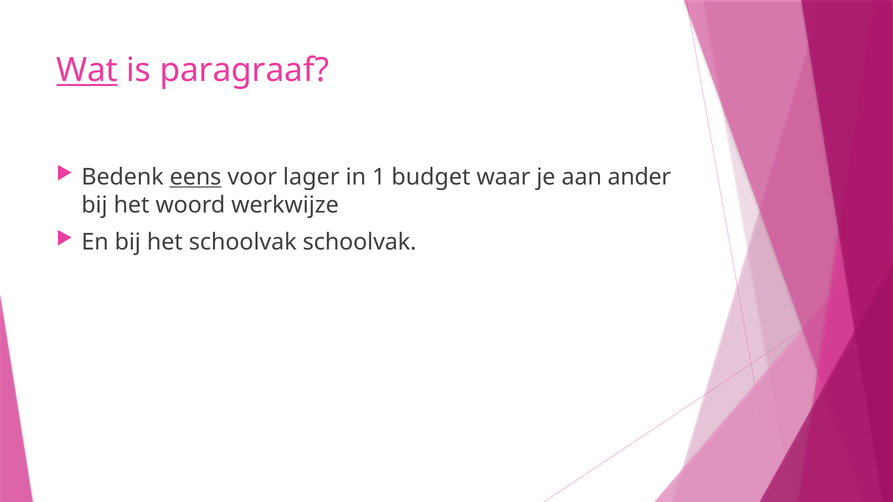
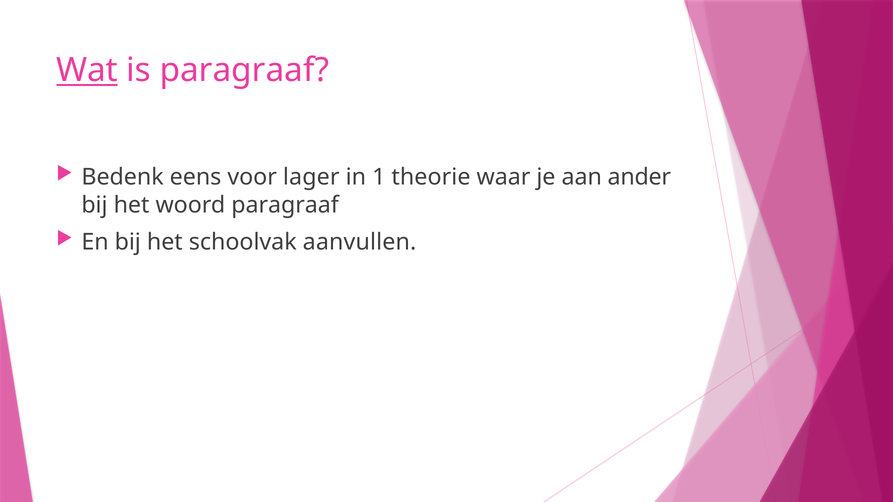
eens underline: present -> none (196, 177)
budget: budget -> theorie (431, 177)
woord werkwijze: werkwijze -> paragraaf (285, 205)
schoolvak schoolvak: schoolvak -> aanvullen (359, 242)
